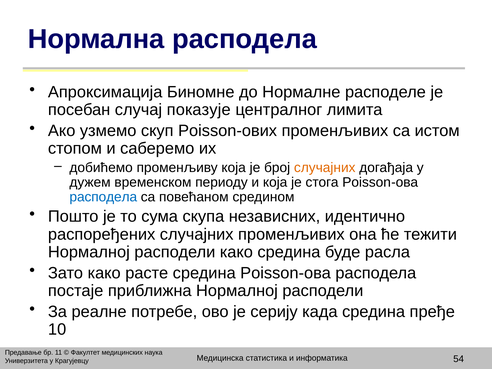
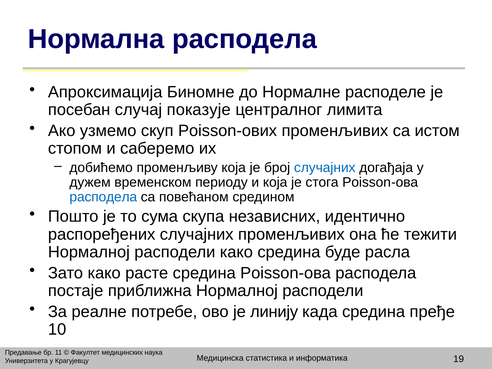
случајних colour: orange -> blue (325, 168)
серију: серију -> линију (274, 312)
54: 54 -> 19 (459, 359)
